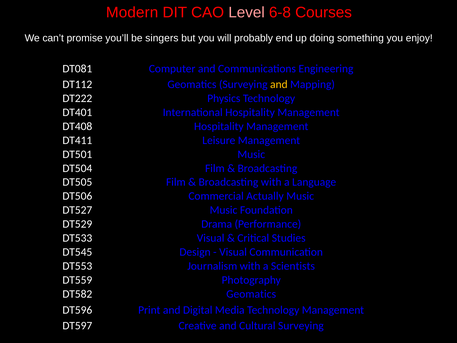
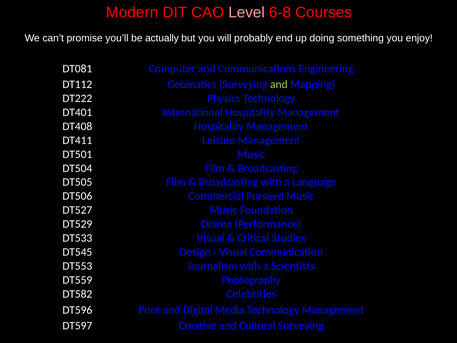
singers: singers -> actually (162, 38)
and colour: yellow -> light green (279, 84)
Actually: Actually -> Pursued (265, 196)
DT582 Geomatics: Geomatics -> Celebrities (251, 294)
